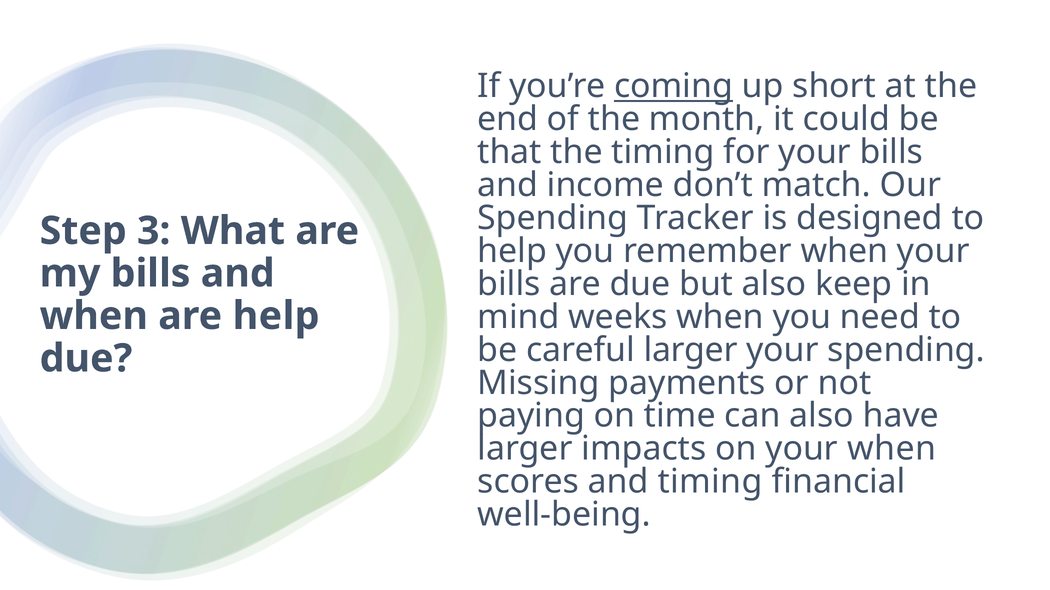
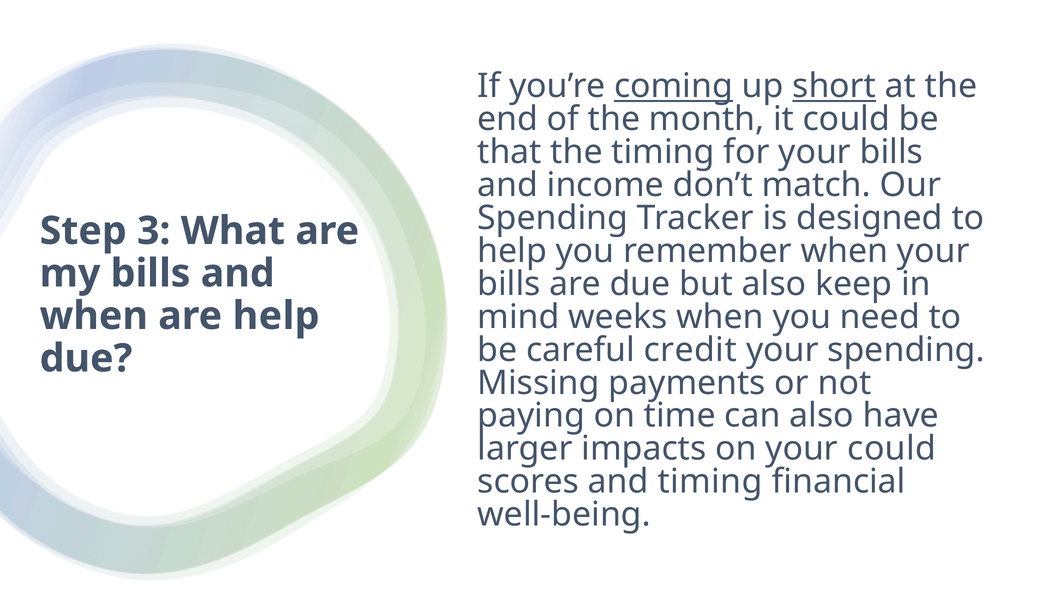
short underline: none -> present (834, 86)
careful larger: larger -> credit (690, 350)
your when: when -> could (892, 449)
